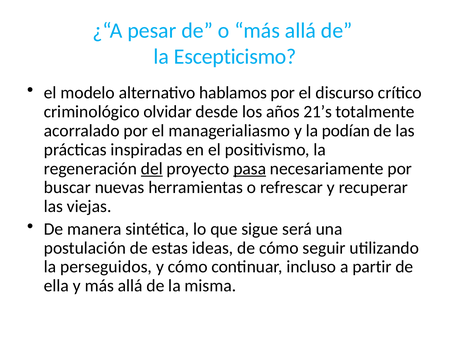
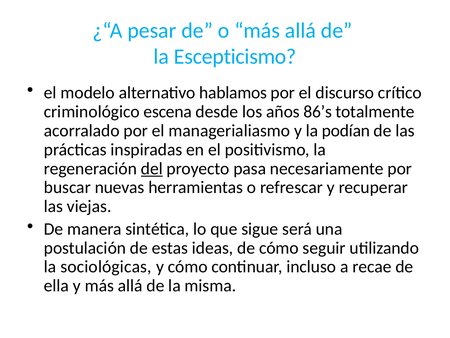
olvidar: olvidar -> escena (168, 112)
21’s: 21’s -> 86’s (318, 112)
pasa underline: present -> none (250, 168)
perseguidos: perseguidos -> sociológicas (106, 266)
partir: partir -> recae (372, 266)
